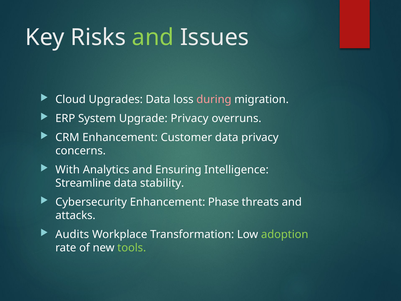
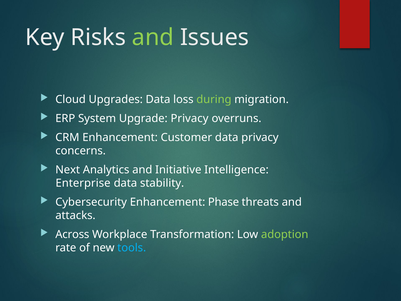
during colour: pink -> light green (214, 100)
With: With -> Next (68, 170)
Ensuring: Ensuring -> Initiative (178, 170)
Streamline: Streamline -> Enterprise (83, 183)
Audits: Audits -> Across (72, 234)
tools colour: light green -> light blue (132, 248)
